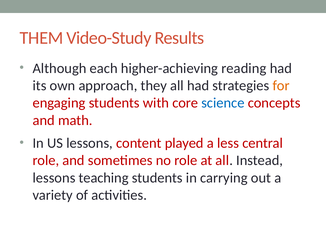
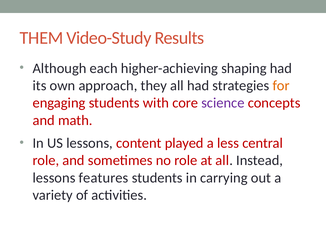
reading: reading -> shaping (244, 68)
science colour: blue -> purple (223, 103)
teaching: teaching -> features (104, 178)
